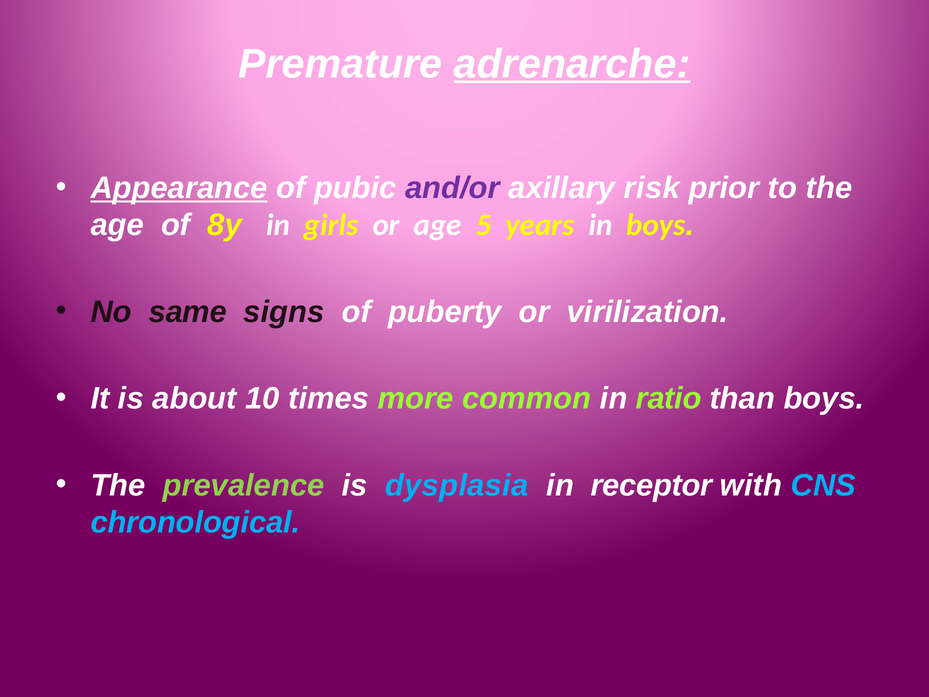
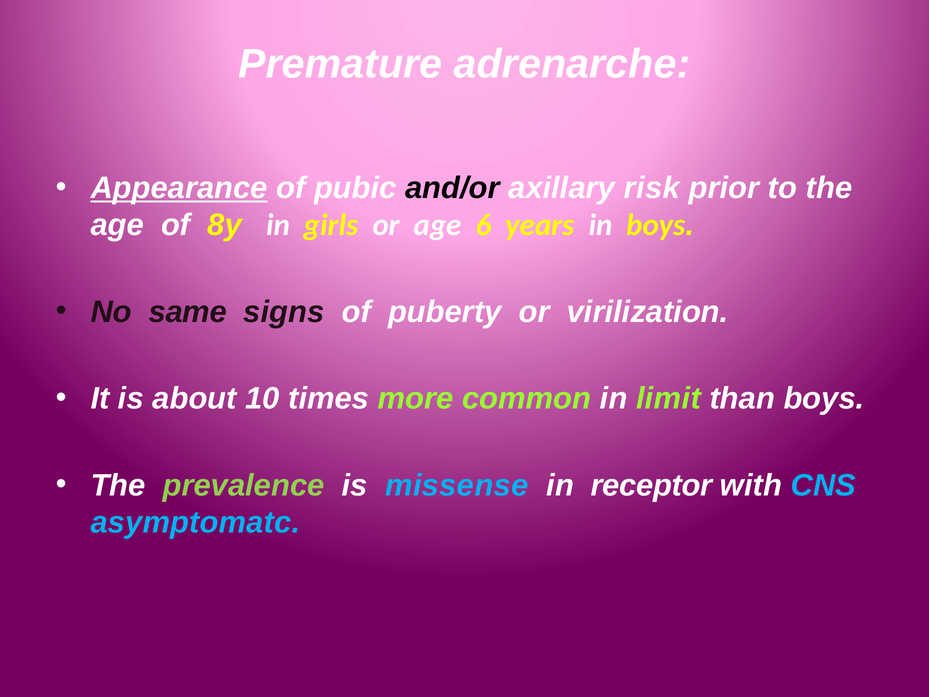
adrenarche underline: present -> none (572, 64)
and/or colour: purple -> black (452, 188)
5: 5 -> 6 (483, 225)
ratio: ratio -> limit (668, 399)
dysplasia: dysplasia -> missense (457, 485)
chronological: chronological -> asymptomatc (195, 522)
